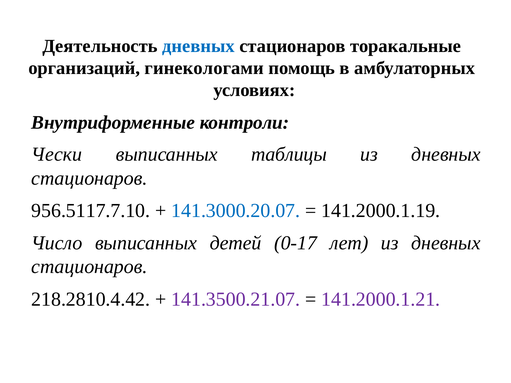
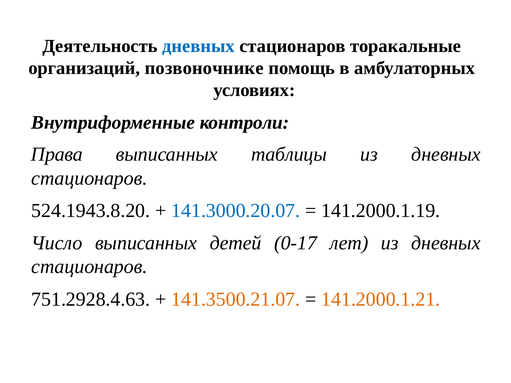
гинекологами: гинекологами -> позвоночнике (204, 68)
Чески: Чески -> Права (57, 154)
956.5117.7.10: 956.5117.7.10 -> 524.1943.8.20 (91, 211)
218.2810.4.42: 218.2810.4.42 -> 751.2928.4.63 (91, 299)
141.3500.21.07 colour: purple -> orange (236, 299)
141.2000.1.21 colour: purple -> orange (381, 299)
